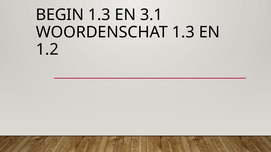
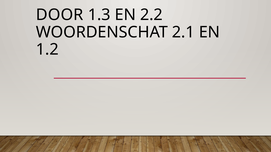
BEGIN: BEGIN -> DOOR (60, 15)
3.1: 3.1 -> 2.2 (151, 15)
WOORDENSCHAT 1.3: 1.3 -> 2.1 (183, 32)
